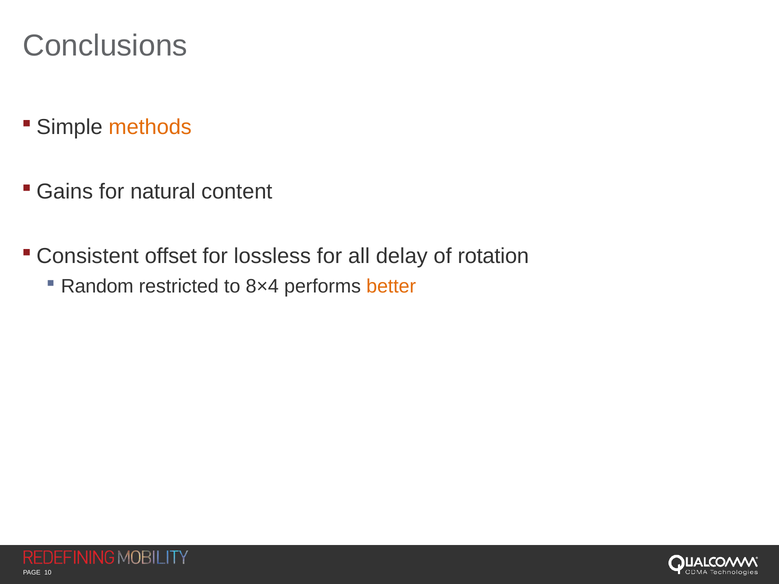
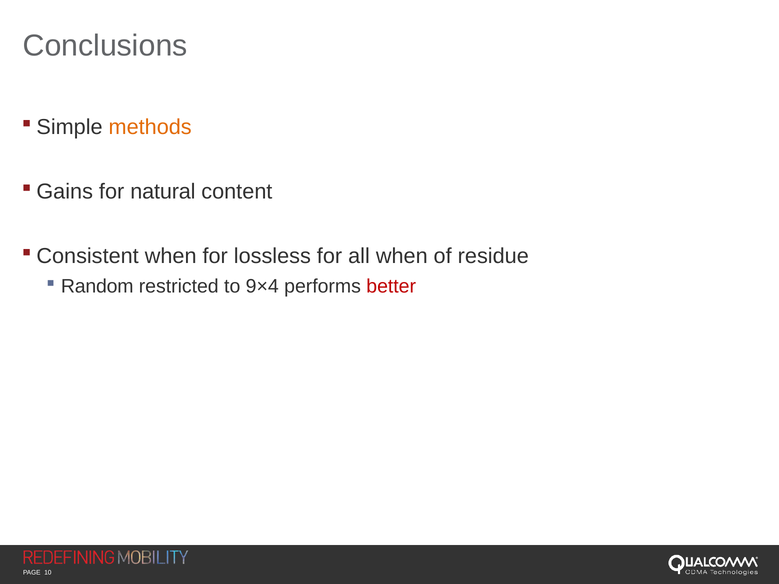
offset: offset -> when (171, 256)
all delay: delay -> when (402, 256)
rotation: rotation -> residue (493, 256)
8×4: 8×4 -> 9×4 (262, 286)
better colour: orange -> red (391, 286)
